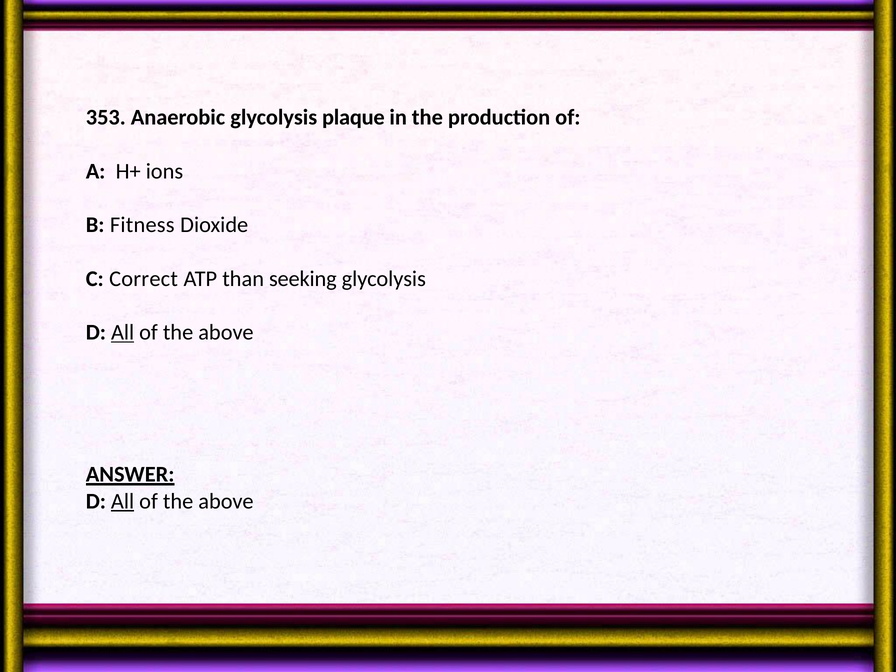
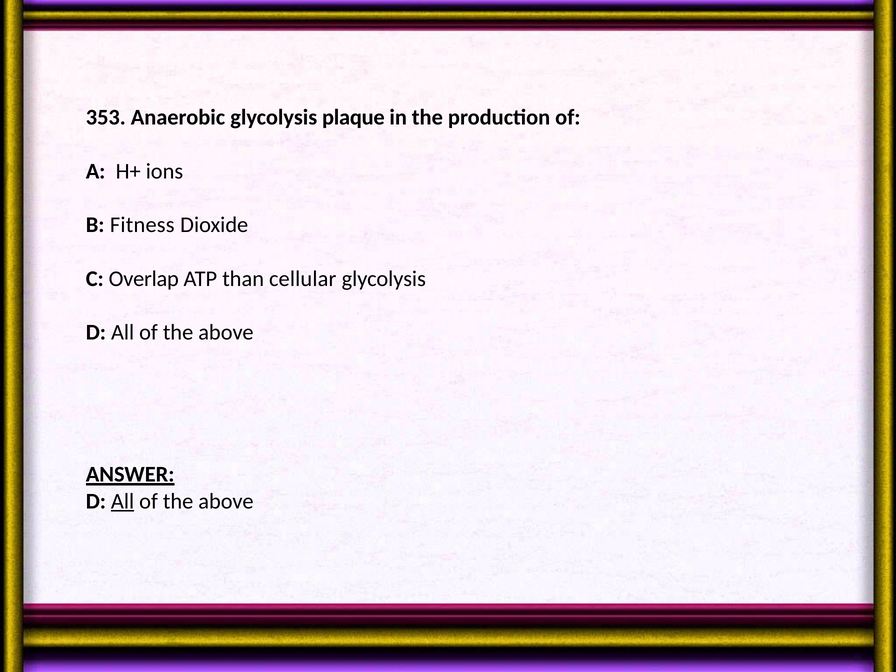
Correct: Correct -> Overlap (144, 279)
seeking: seeking -> cellular (303, 279)
All underline: present -> none (123, 332)
